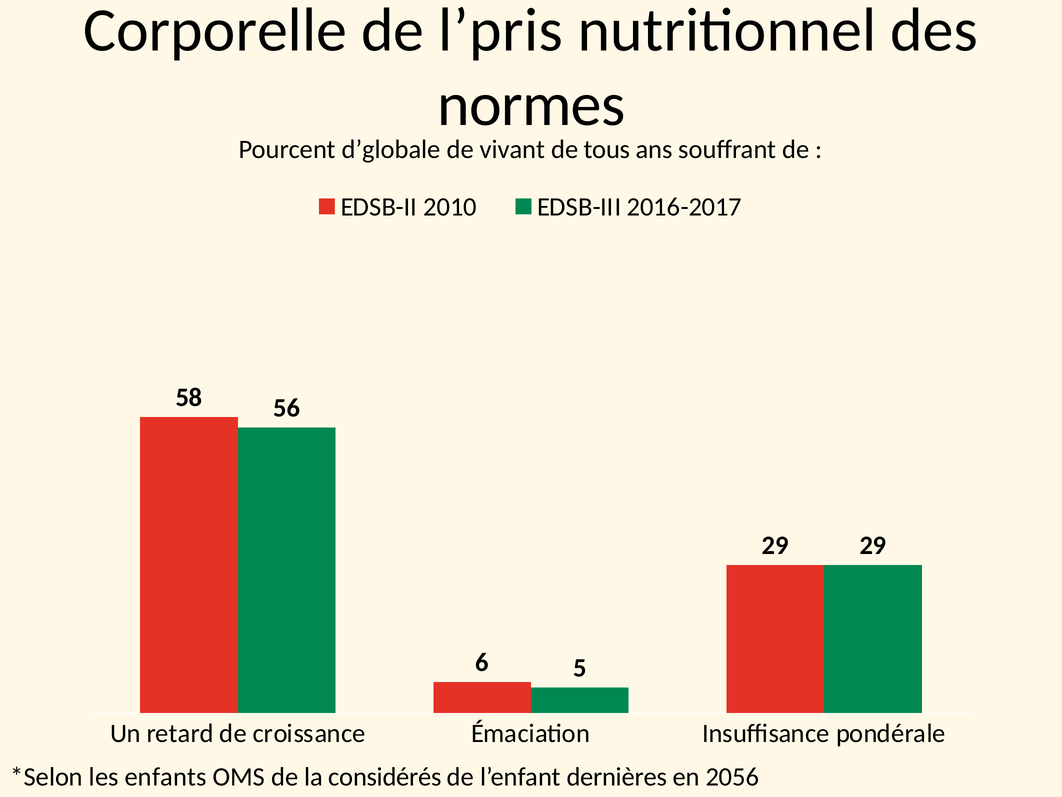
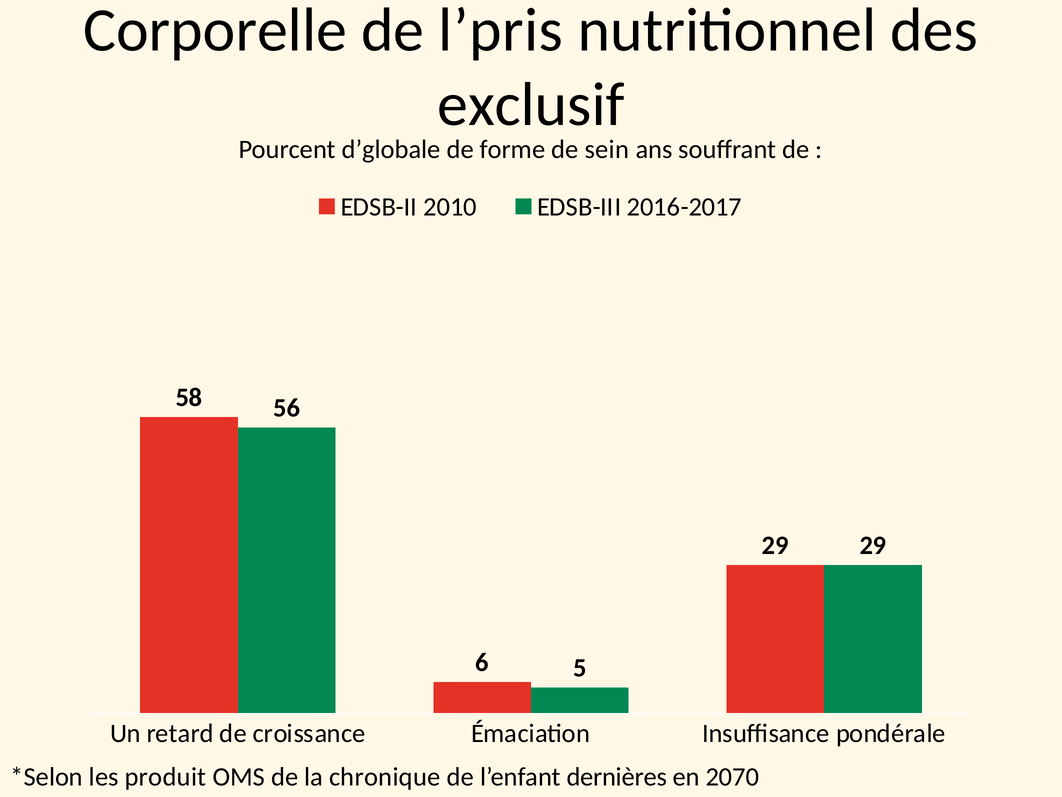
normes: normes -> exclusif (531, 105)
vivant: vivant -> forme (512, 149)
tous: tous -> sein (607, 149)
enfants: enfants -> produit (165, 777)
considérés: considérés -> chronique (385, 777)
2056: 2056 -> 2070 (732, 777)
